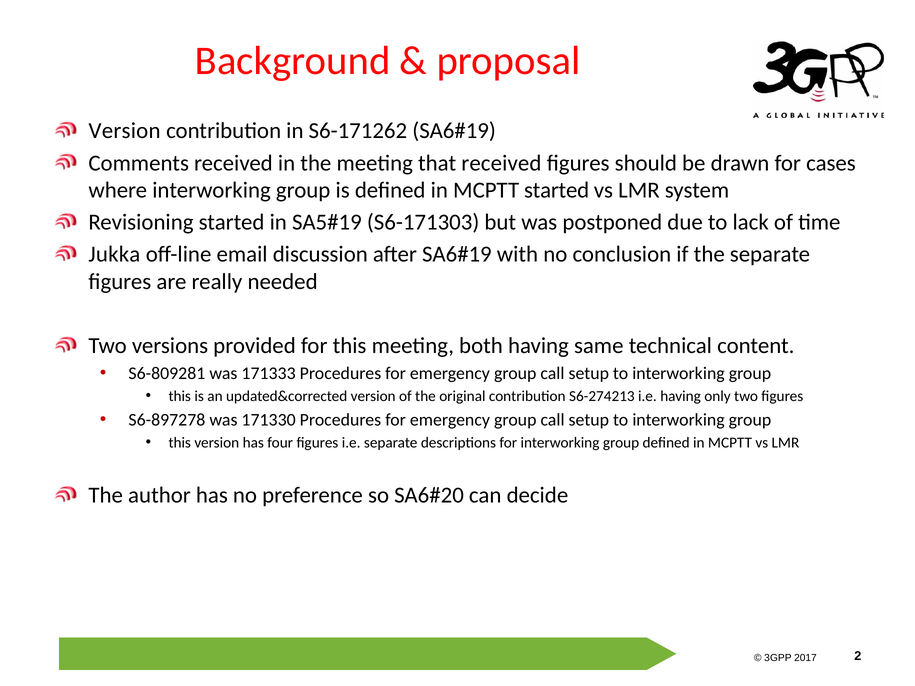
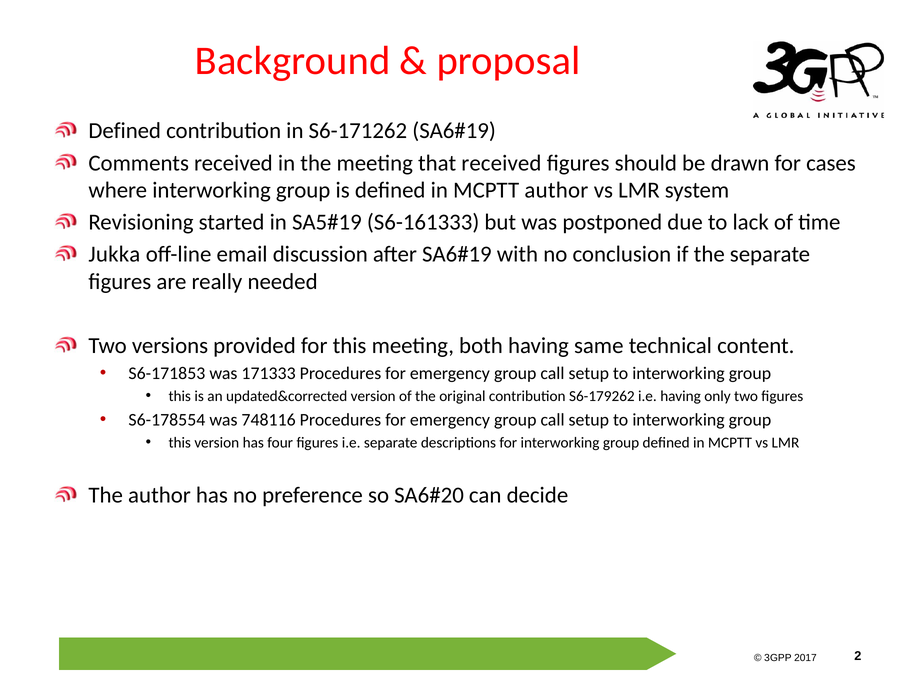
Version: Version -> Defined (125, 131)
MCPTT started: started -> author (556, 190)
S6-171303: S6-171303 -> S6-161333 (423, 222)
S6-809281: S6-809281 -> S6-171853 (167, 374)
S6-274213: S6-274213 -> S6-179262 (602, 396)
S6-897278: S6-897278 -> S6-178554 (167, 420)
171330: 171330 -> 748116 (269, 420)
